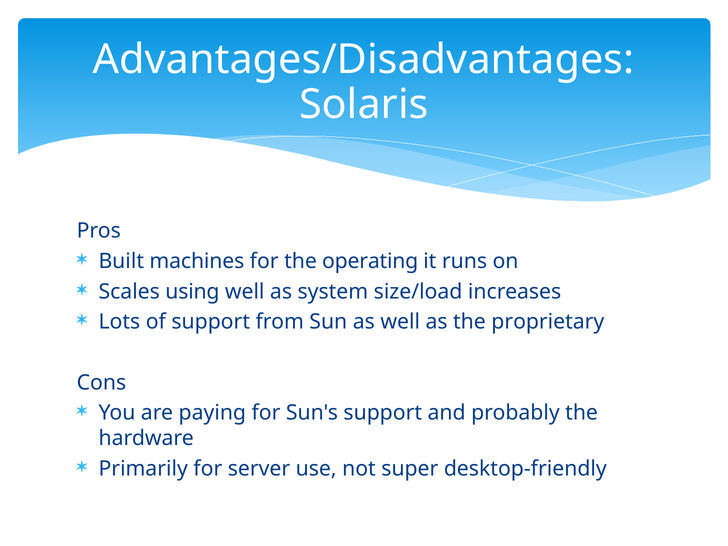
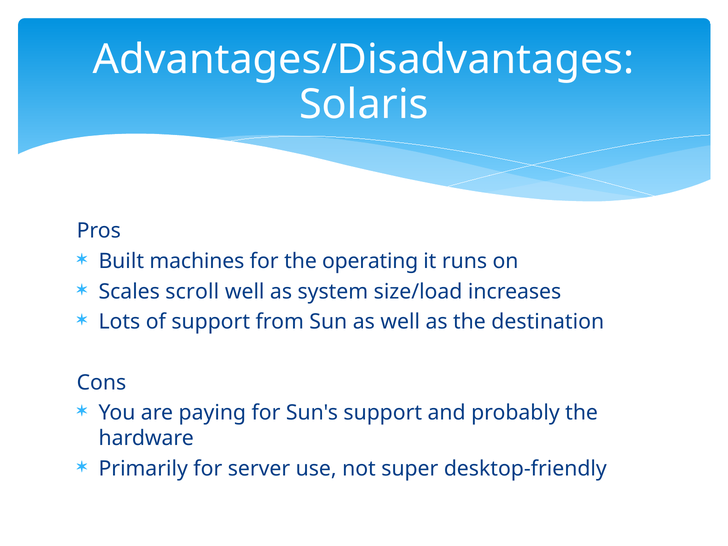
using: using -> scroll (192, 292)
proprietary: proprietary -> destination (548, 322)
